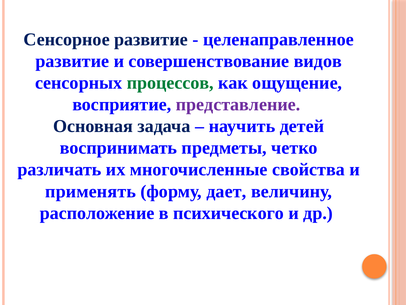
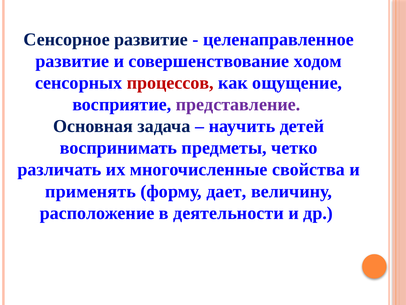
видов: видов -> ходом (318, 61)
процессов colour: green -> red (170, 83)
психического: психического -> деятельности (228, 213)
